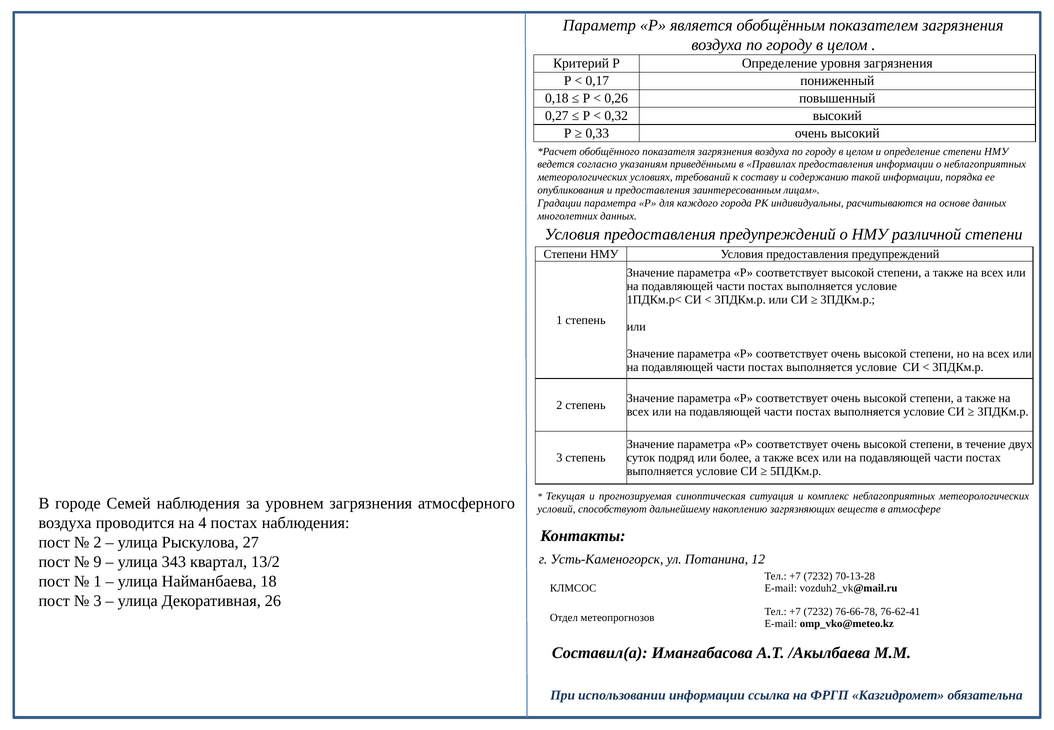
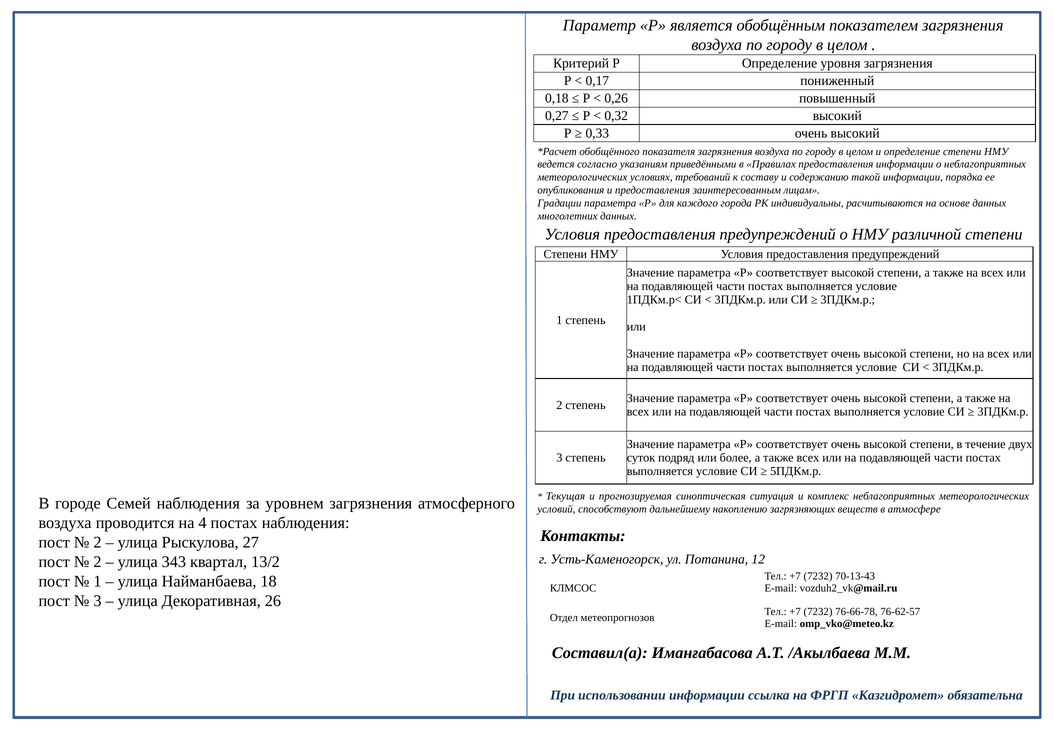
9: 9 -> 2 (97, 562)
70-13-28: 70-13-28 -> 70-13-43 (855, 576)
76-62-41: 76-62-41 -> 76-62-57 (900, 611)
